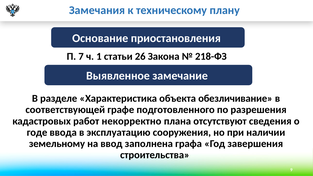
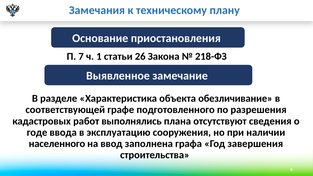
некорректно: некорректно -> выполнялись (132, 121)
земельному: земельному -> населенного (57, 144)
